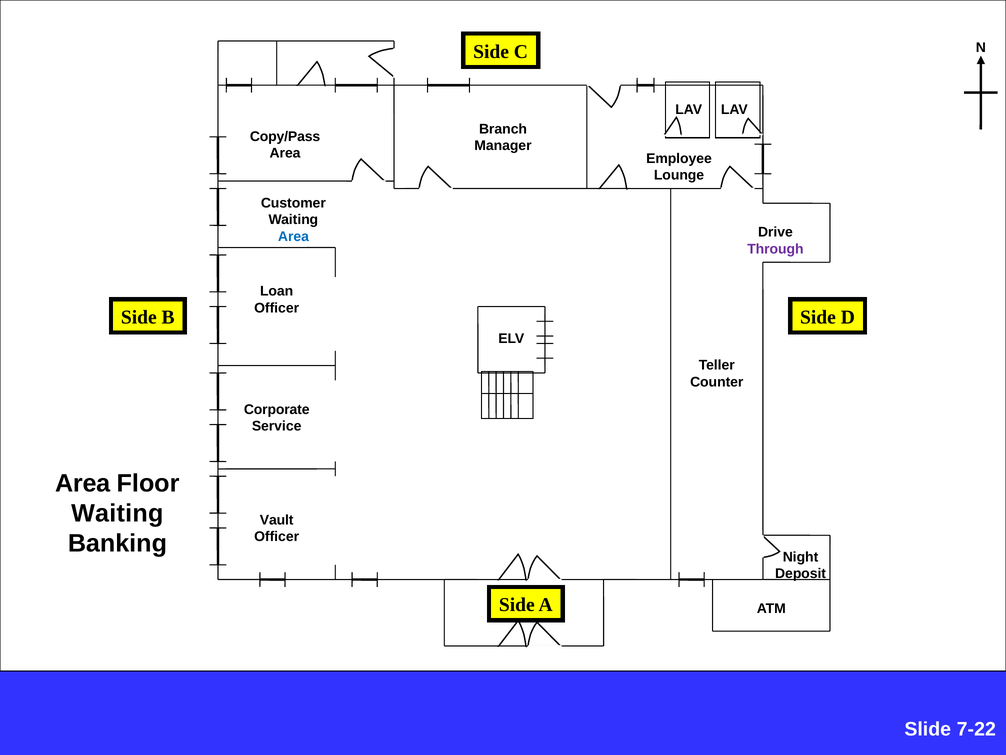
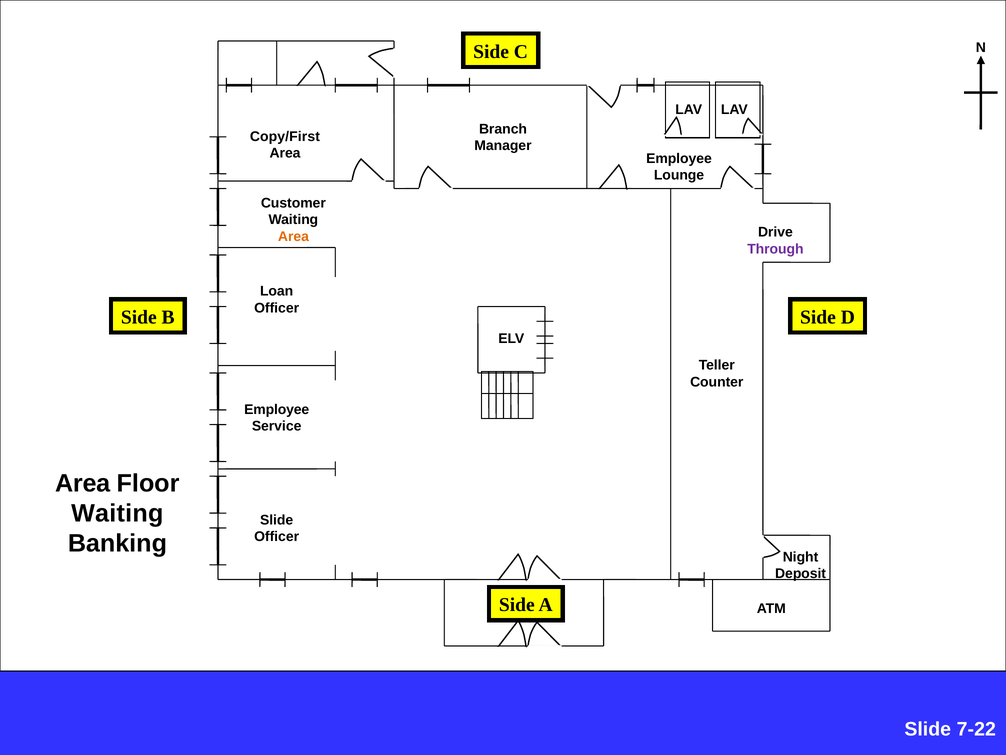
Copy/Pass: Copy/Pass -> Copy/First (285, 136)
Area colour: blue -> orange (293, 236)
Corporate: Corporate -> Employee (277, 409)
Vault: Vault -> Slide (277, 520)
